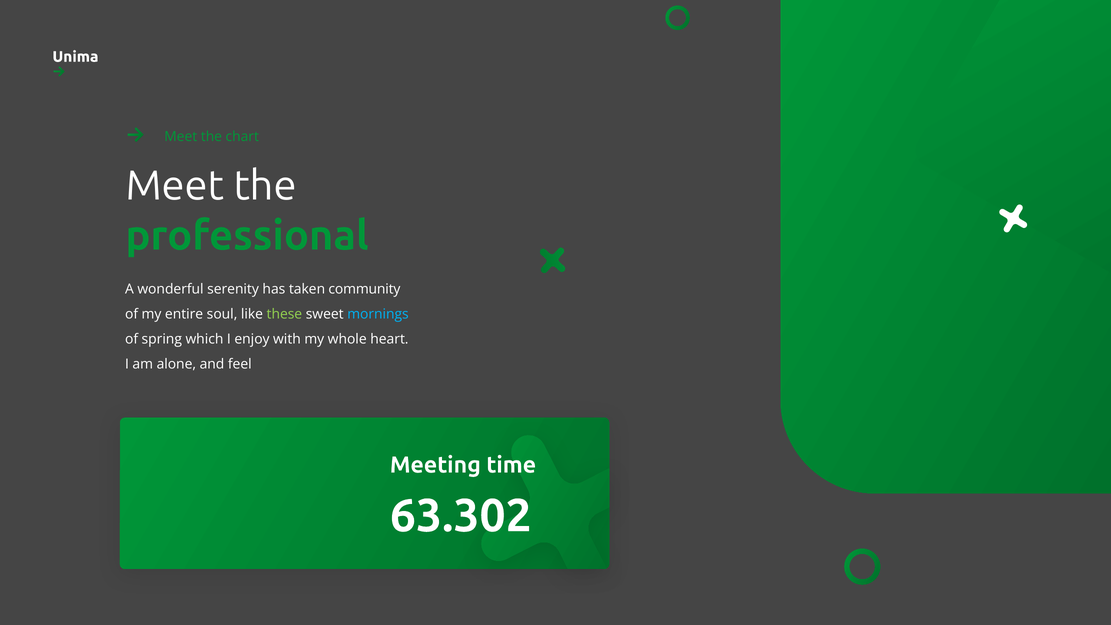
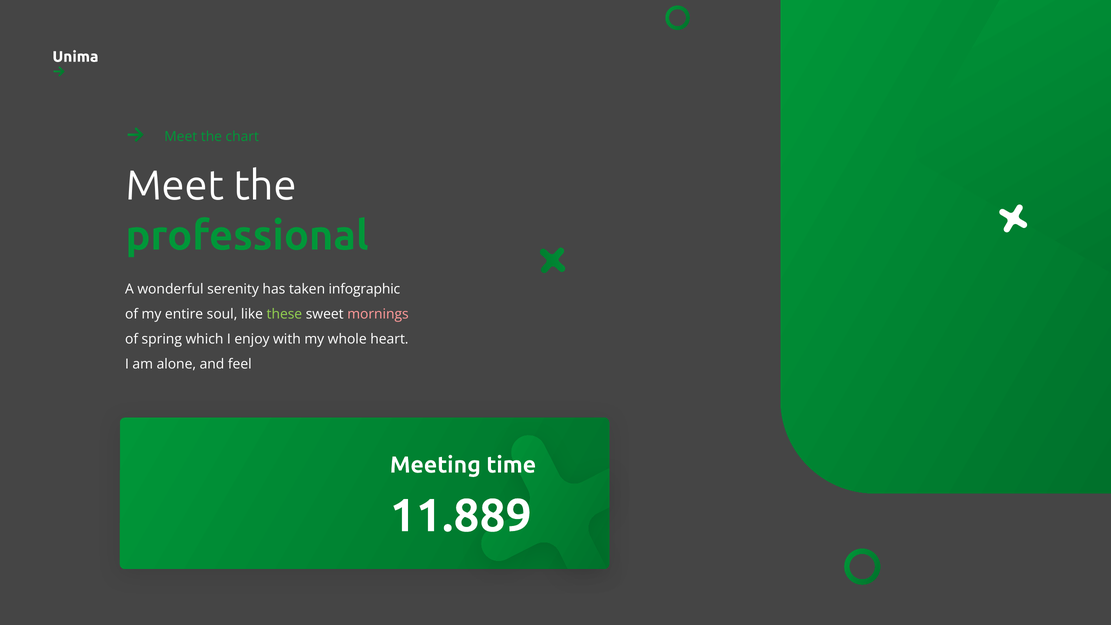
community: community -> infographic (364, 289)
mornings colour: light blue -> pink (378, 314)
63.302: 63.302 -> 11.889 (461, 516)
